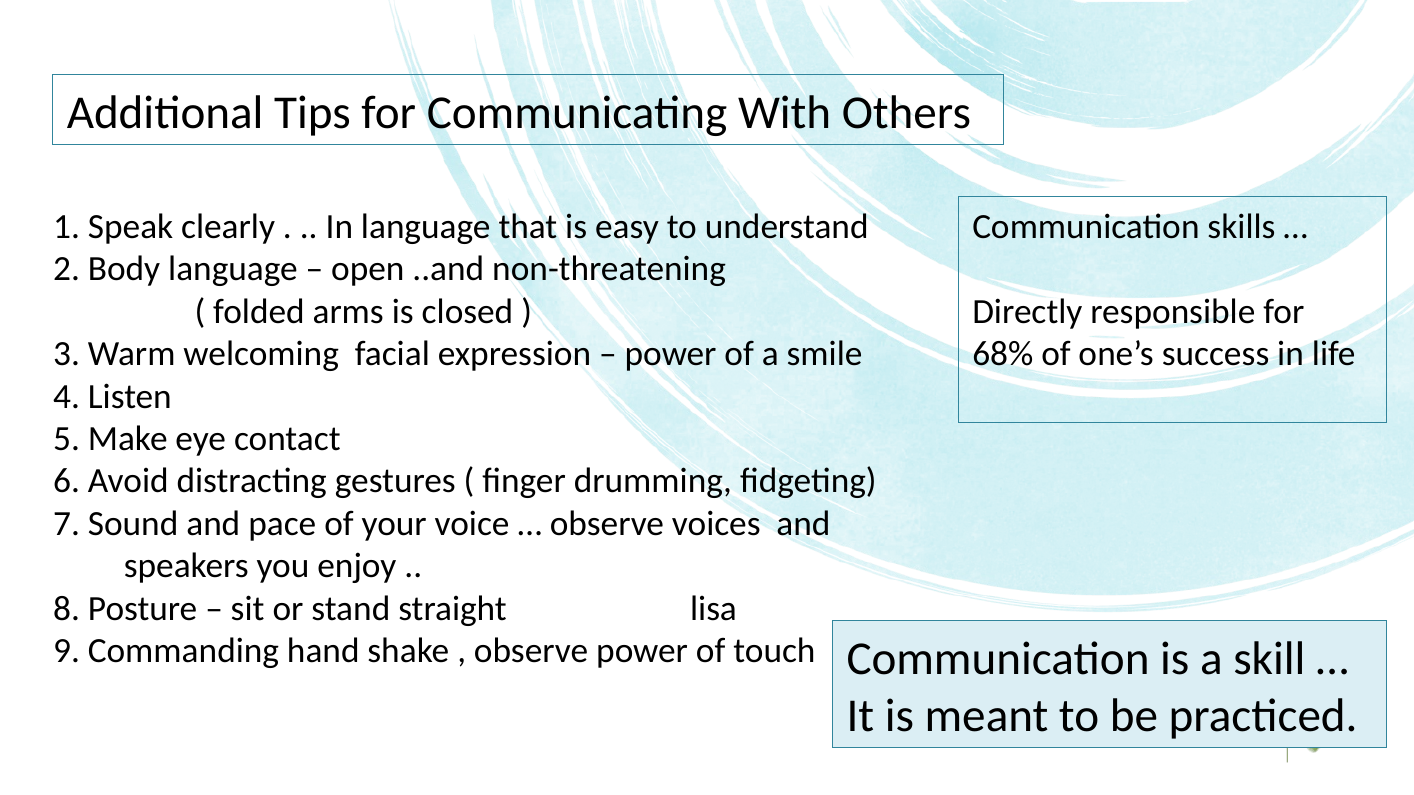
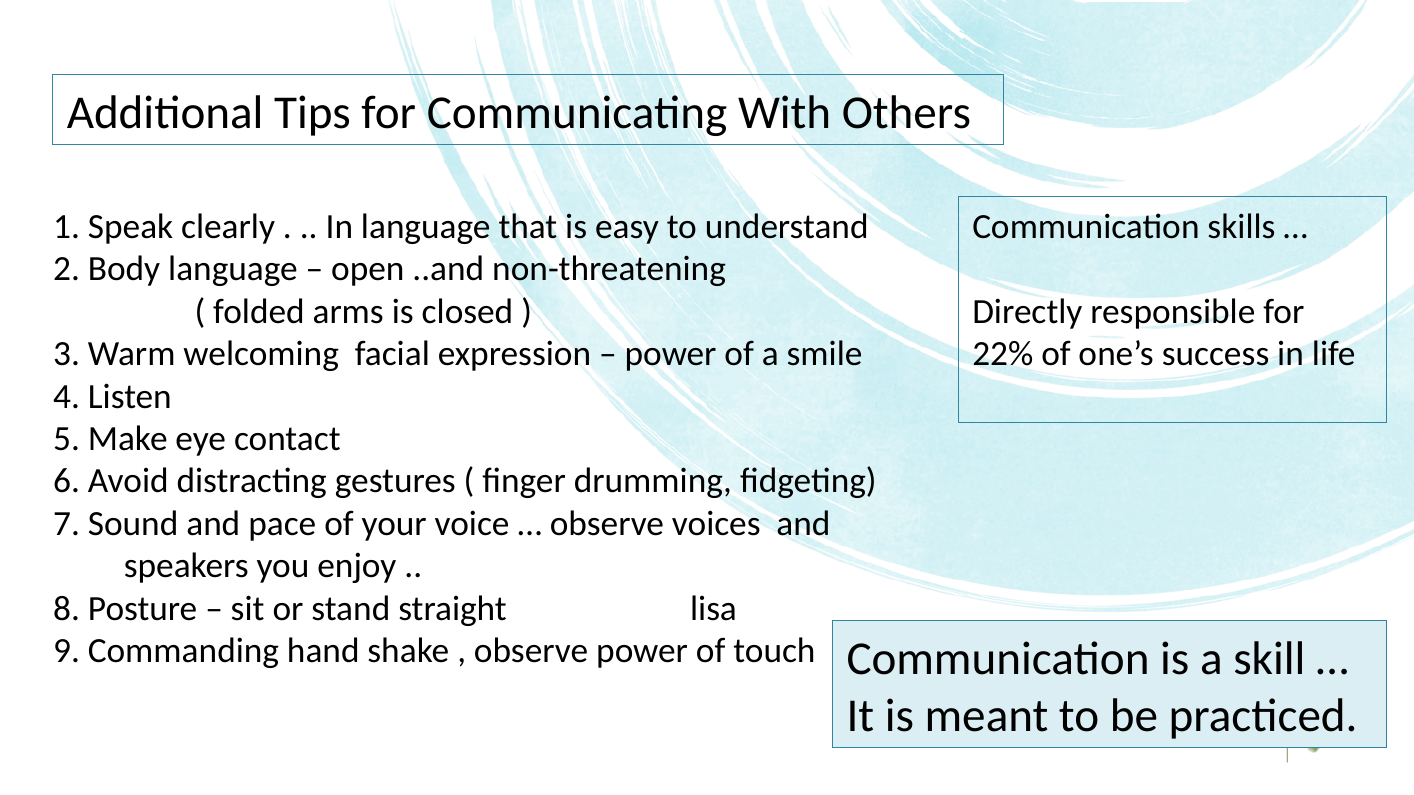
68%: 68% -> 22% (1003, 354)
